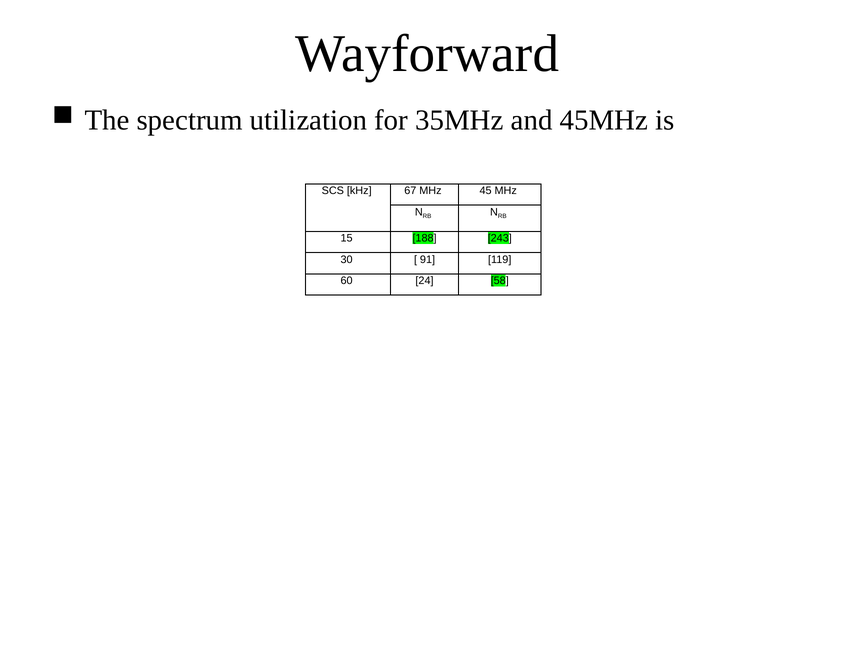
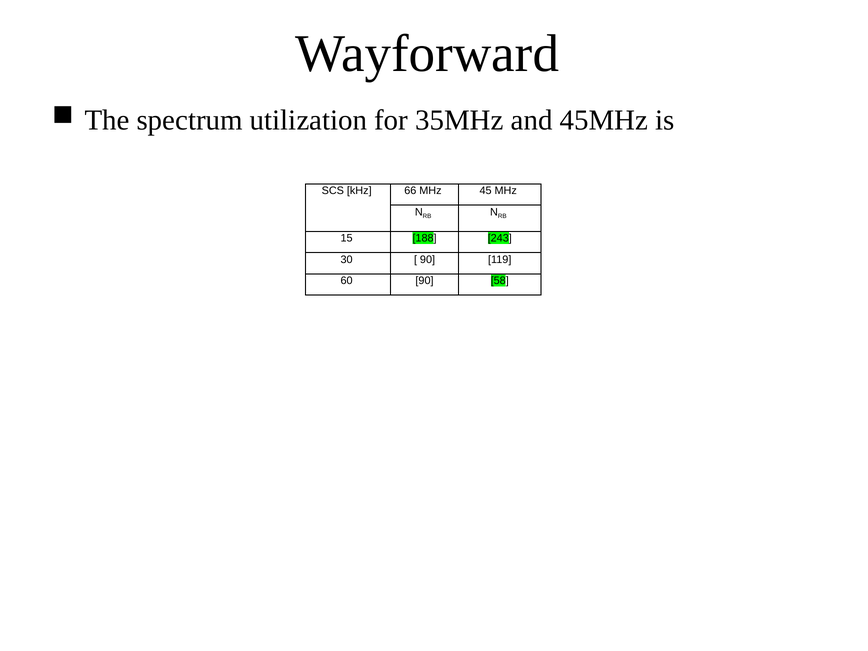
67: 67 -> 66 (410, 191)
91: 91 -> 90 (428, 260)
60 24: 24 -> 90 (425, 281)
